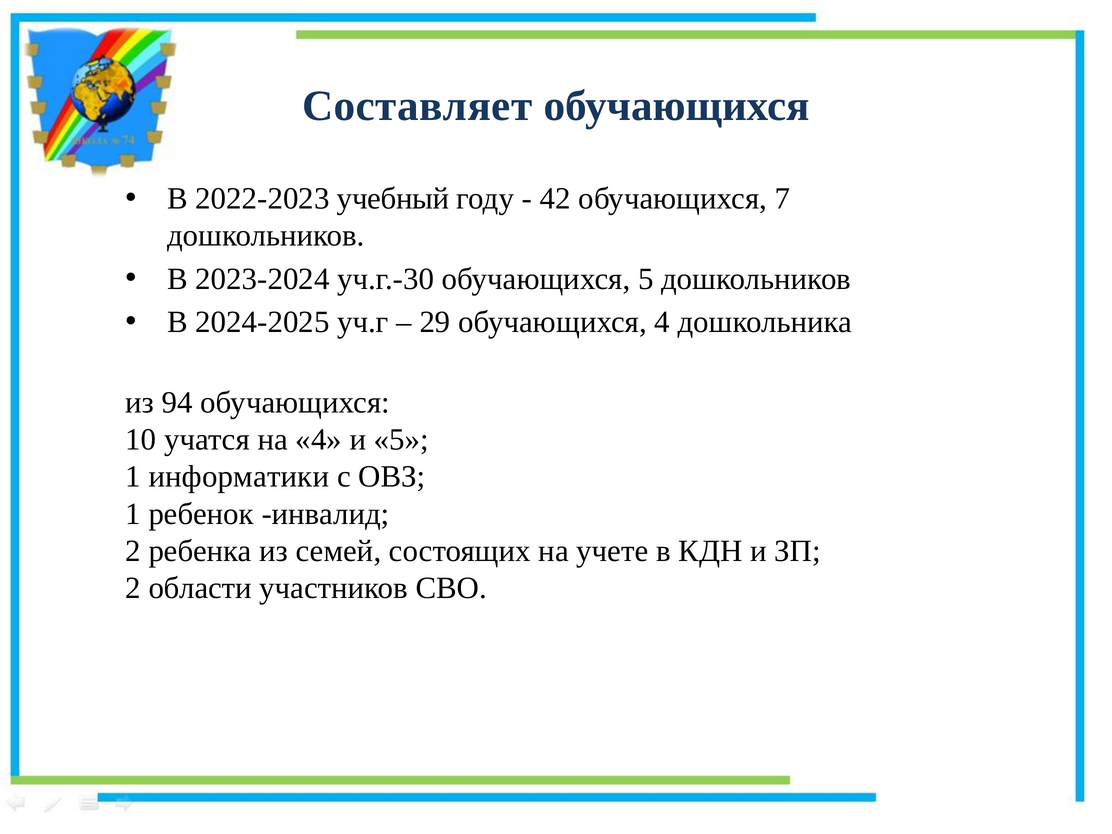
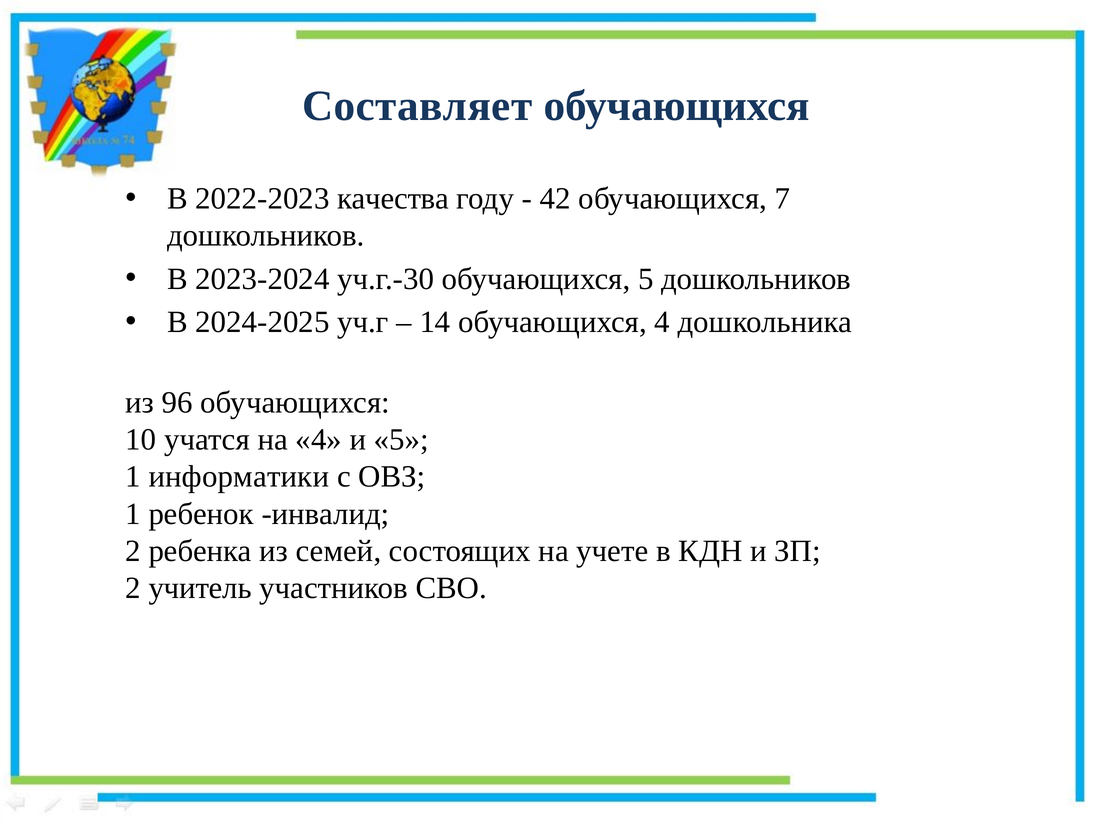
учебный: учебный -> качества (393, 199)
29: 29 -> 14 (435, 322)
94: 94 -> 96 (177, 403)
области: области -> учитель (200, 588)
